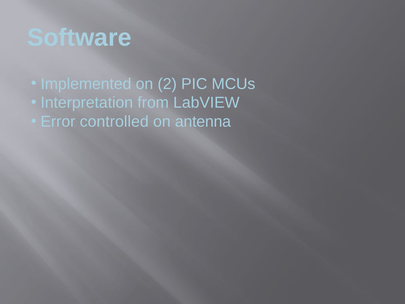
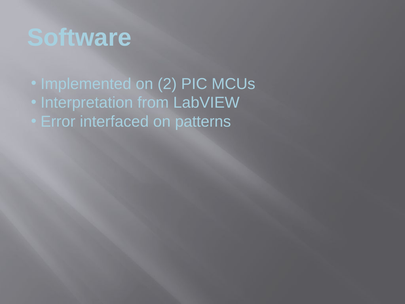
controlled: controlled -> interfaced (114, 122)
antenna: antenna -> patterns (203, 122)
